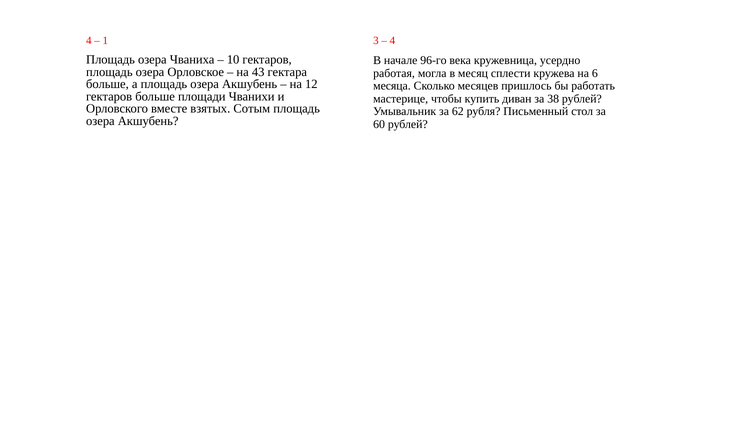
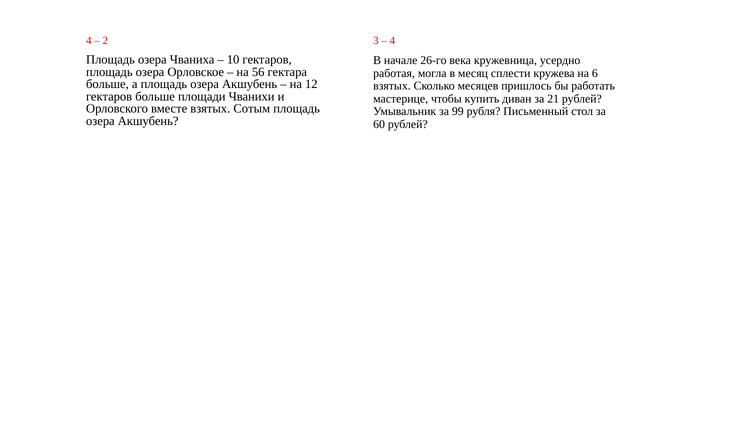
1: 1 -> 2 (105, 41)
96-го: 96-го -> 26-го (433, 60)
43: 43 -> 56 (258, 72)
месяца: месяца -> взятых (392, 86)
38: 38 -> 21 (553, 99)
62: 62 -> 99 (458, 111)
